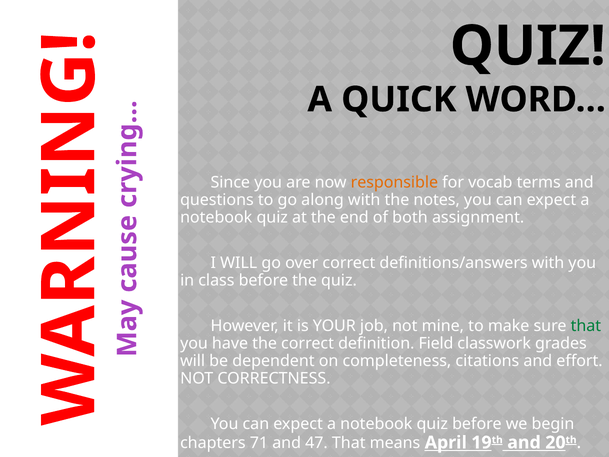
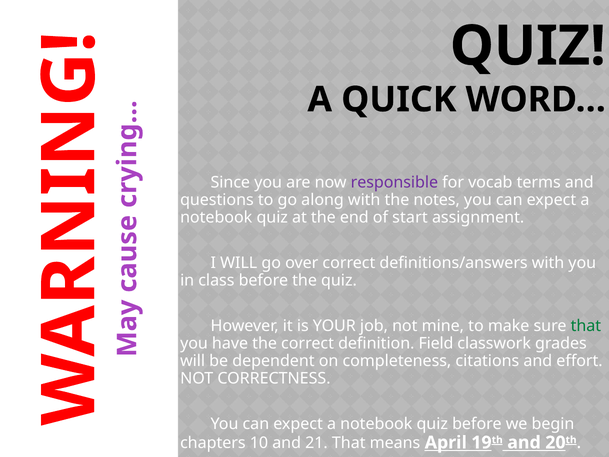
responsible colour: orange -> purple (394, 182)
both: both -> start (410, 217)
71: 71 -> 10 (259, 443)
47: 47 -> 21 (316, 443)
